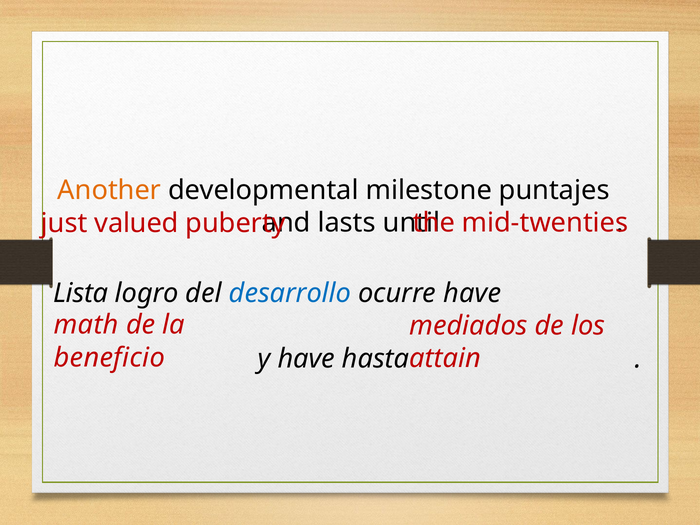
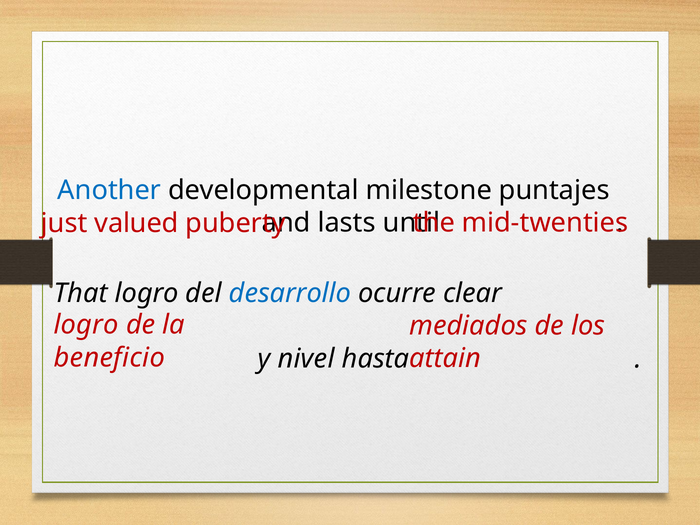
Another colour: orange -> blue (109, 190)
Lista: Lista -> That (81, 293)
ocurre have: have -> clear (473, 293)
math: math -> logro (86, 325)
y have: have -> nivel (306, 359)
